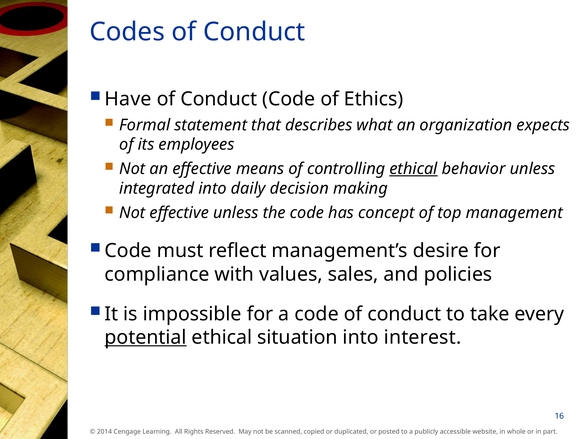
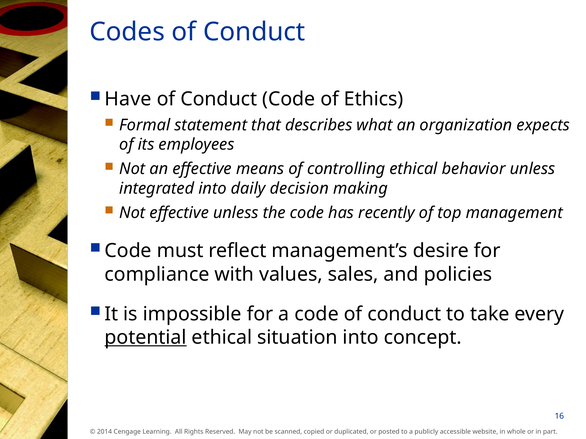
ethical underline: present -> none (414, 169)
concept: concept -> recently (386, 213)
interest: interest -> concept (423, 338)
